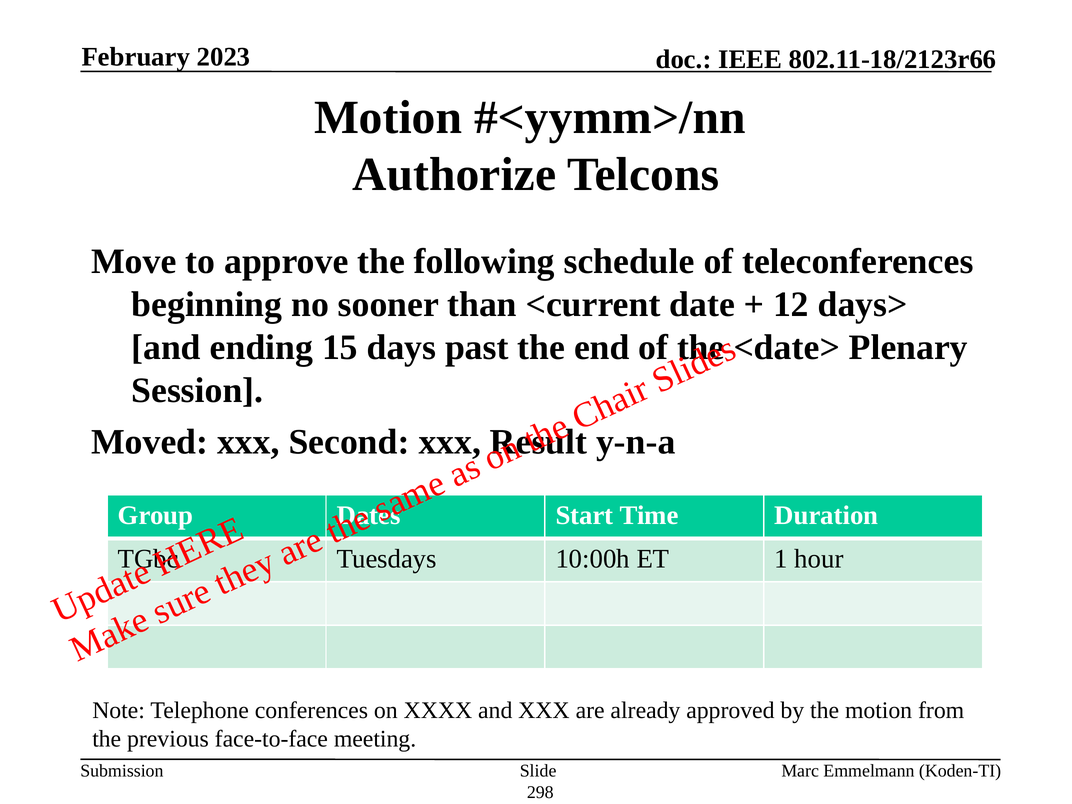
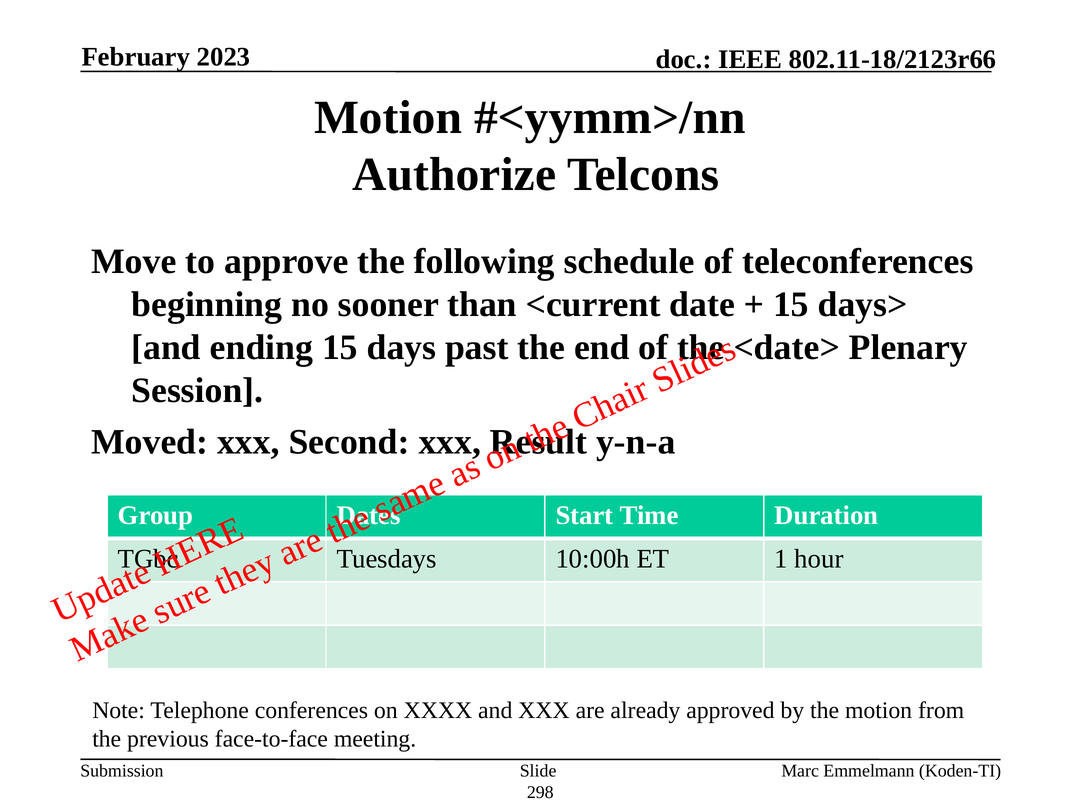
12: 12 -> 15 (791, 304)
